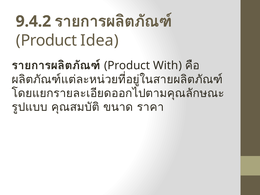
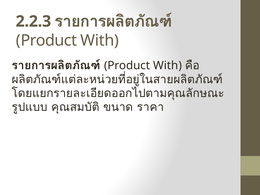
9.4.2: 9.4.2 -> 2.2.3 (33, 21)
Idea: Idea -> With (100, 40)
